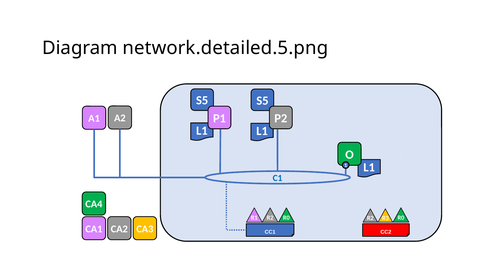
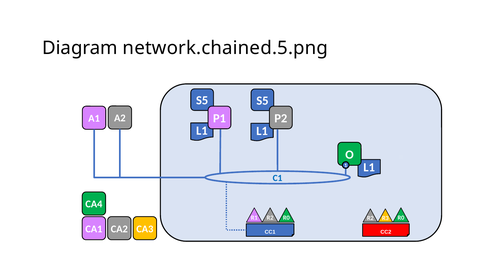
network.detailed.5.png: network.detailed.5.png -> network.chained.5.png (225, 48)
